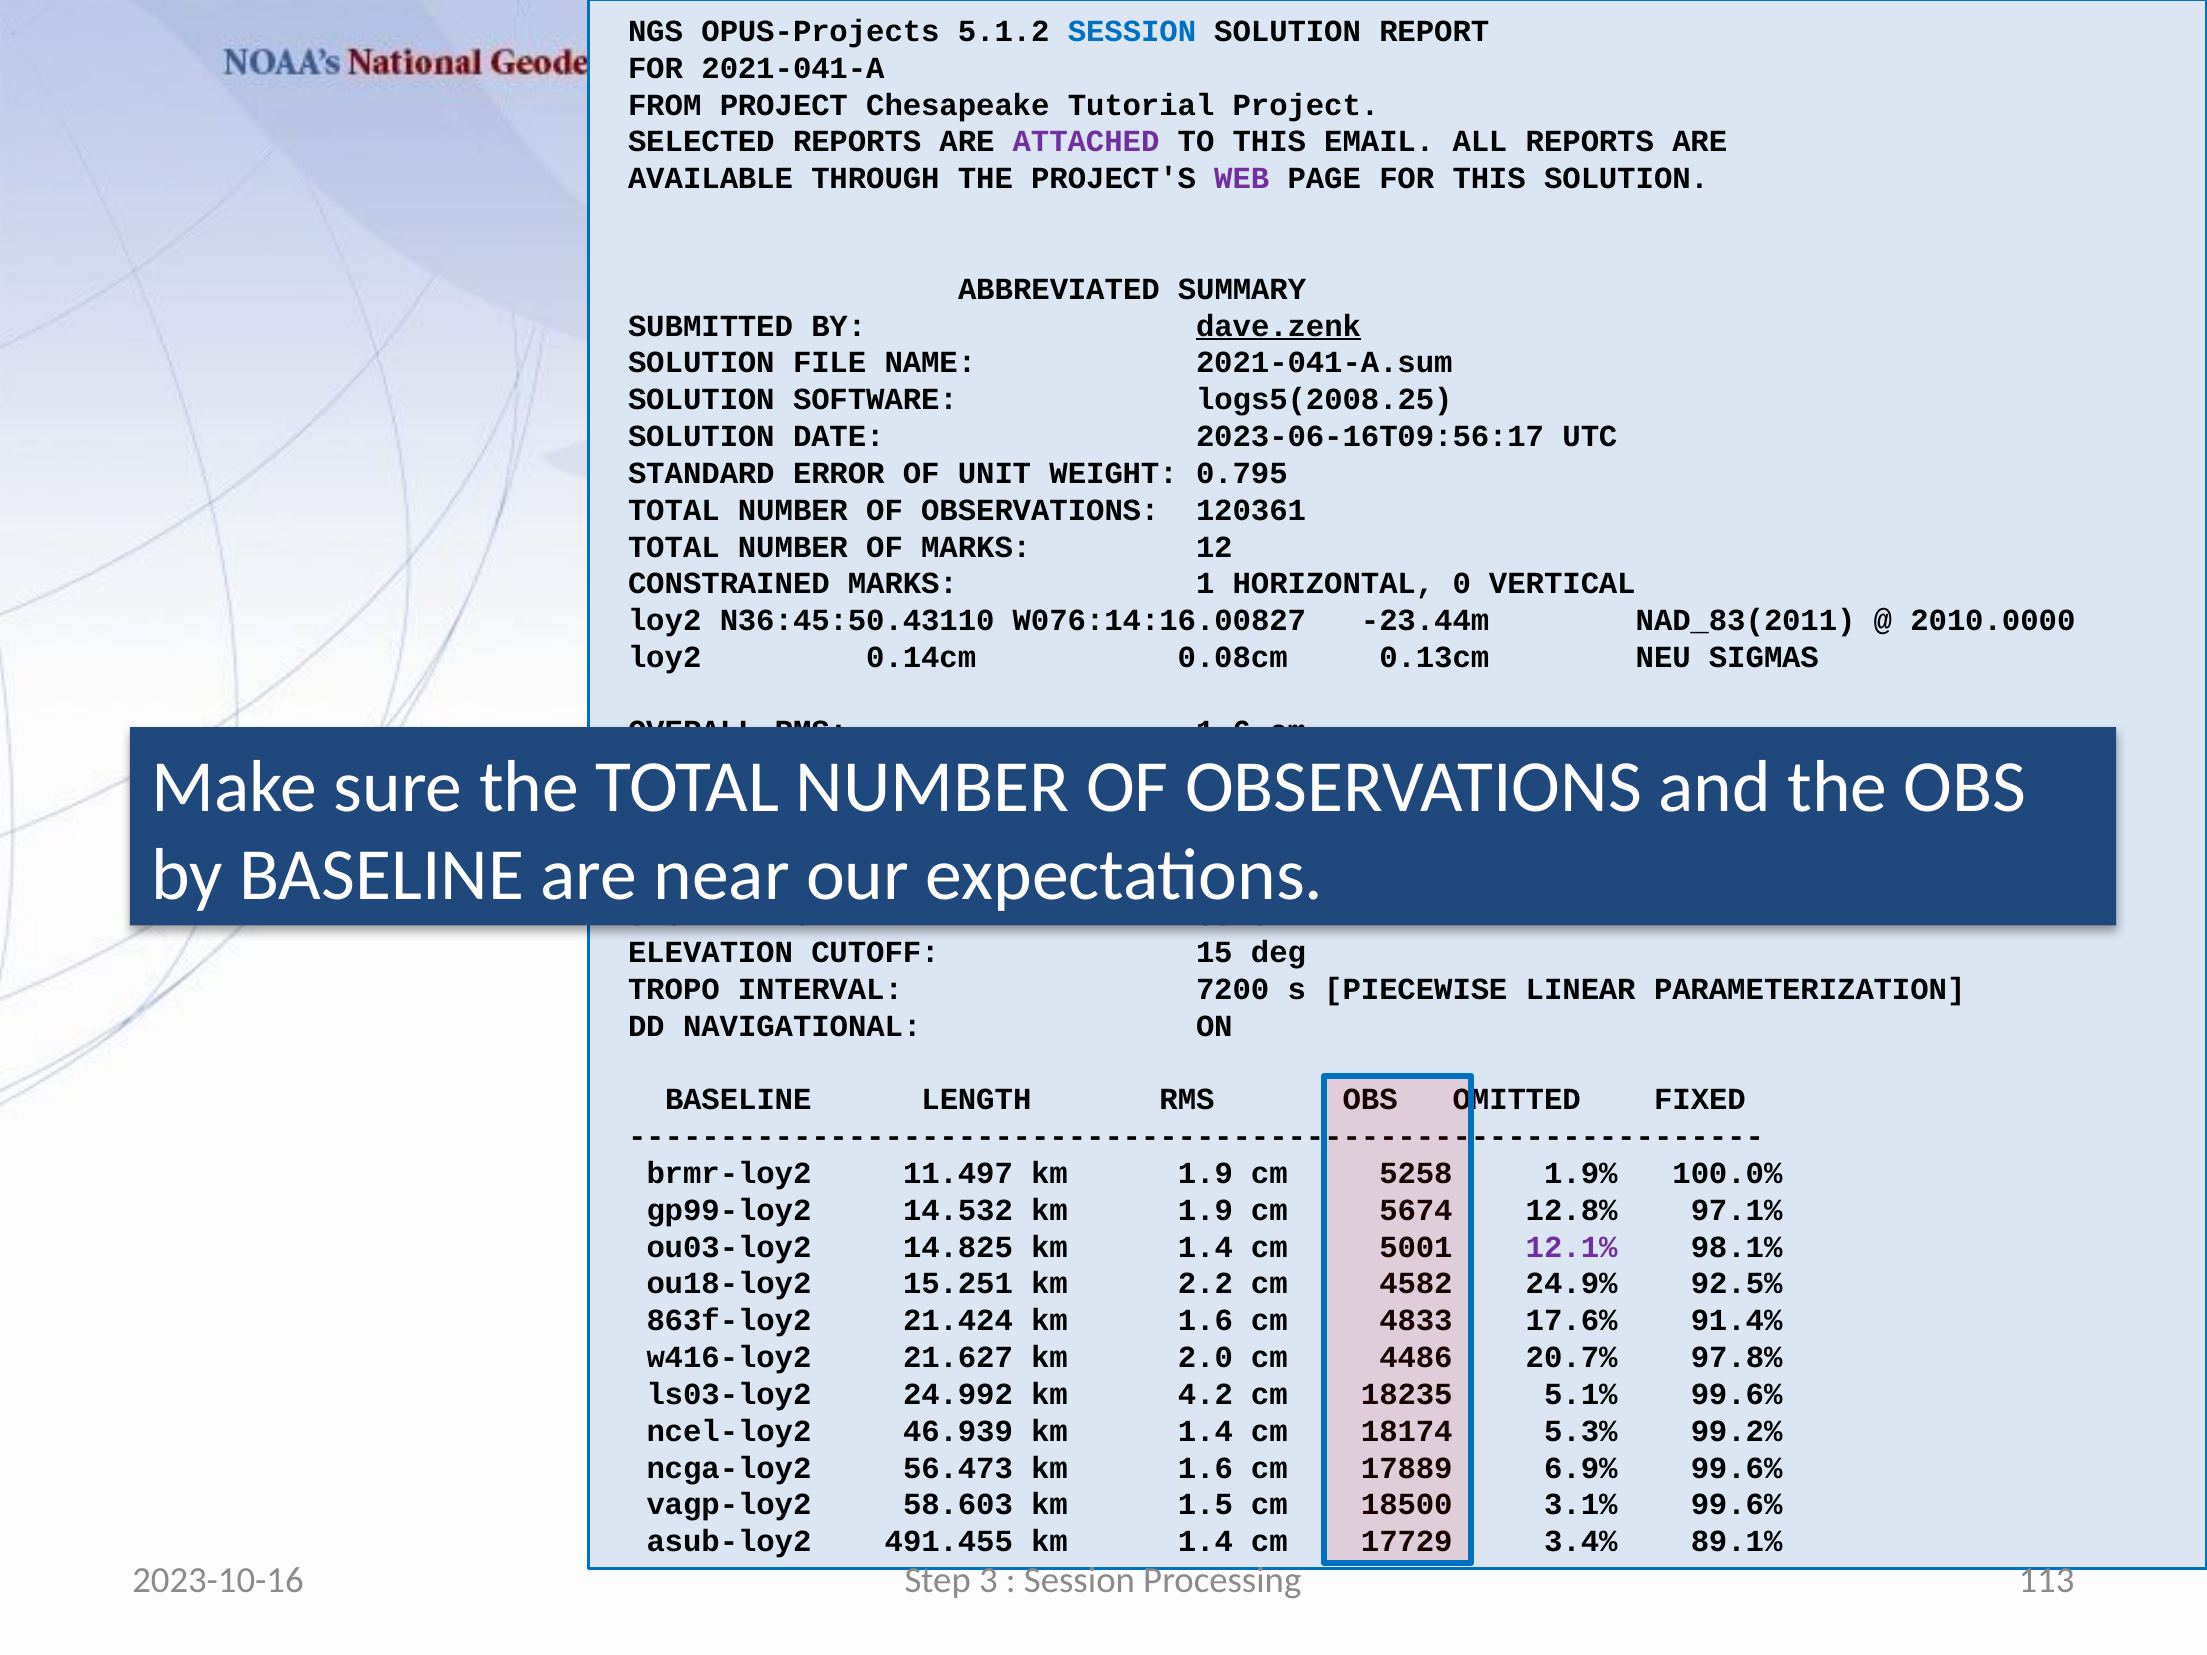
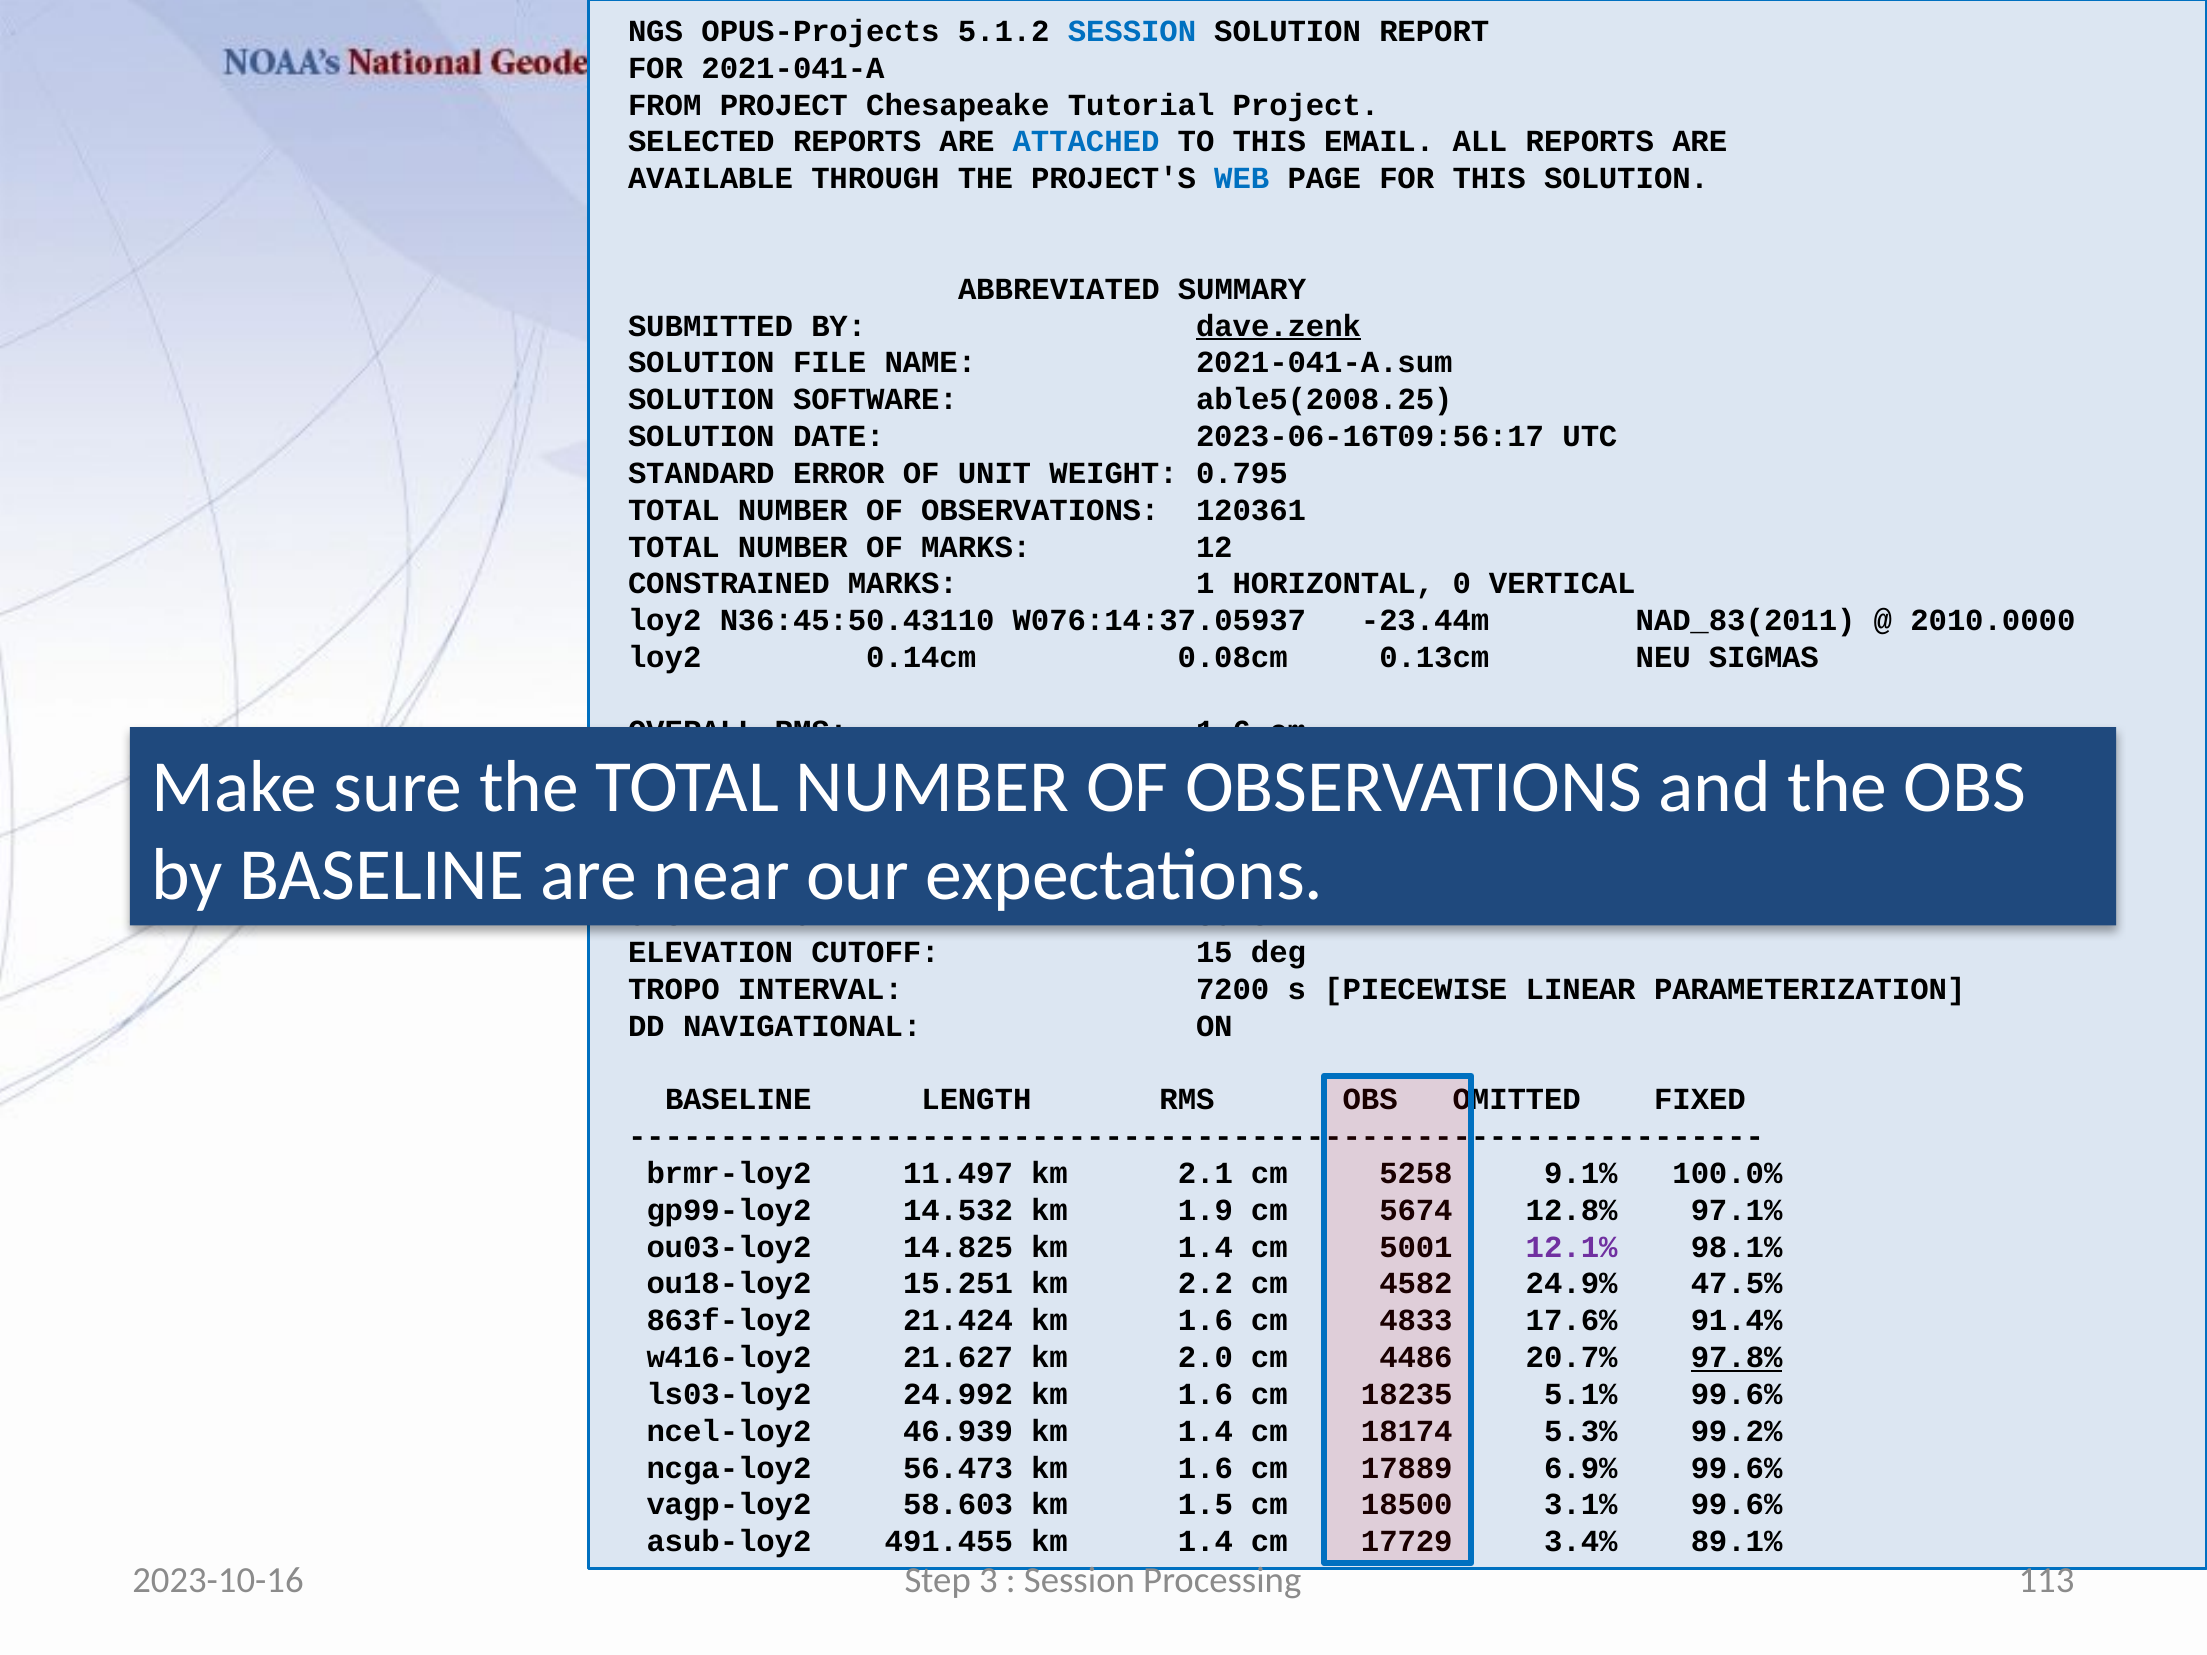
ATTACHED colour: purple -> blue (1086, 142)
WEB colour: purple -> blue (1242, 179)
logs5(2008.25: logs5(2008.25 -> able5(2008.25 (1324, 400)
W076:14:16.00827: W076:14:16.00827 -> W076:14:37.05937 (1159, 621)
11.497 km 1.9: 1.9 -> 2.1 (1205, 1173)
1.9%: 1.9% -> 9.1% (1581, 1173)
92.5%: 92.5% -> 47.5% (1737, 1284)
97.8% underline: none -> present (1737, 1358)
24.992 km 4.2: 4.2 -> 1.6 (1205, 1394)
